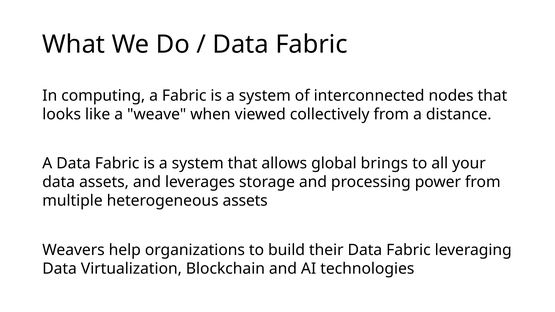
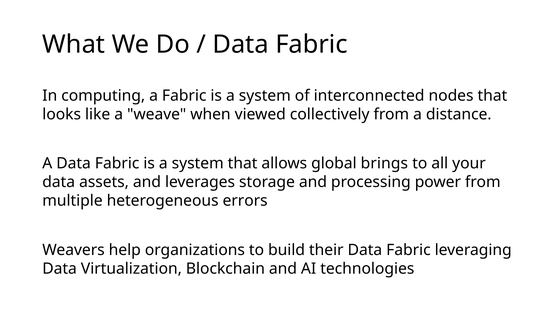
heterogeneous assets: assets -> errors (245, 201)
